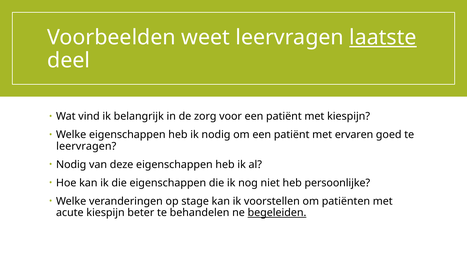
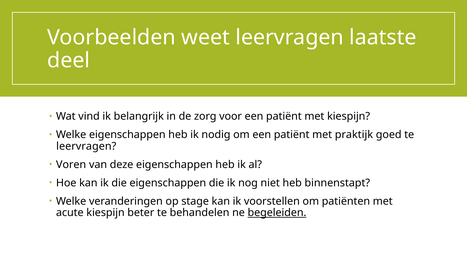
laatste underline: present -> none (383, 38)
ervaren: ervaren -> praktijk (354, 135)
Nodig: Nodig -> Voren (71, 165)
persoonlijke: persoonlijke -> binnenstapt (337, 183)
